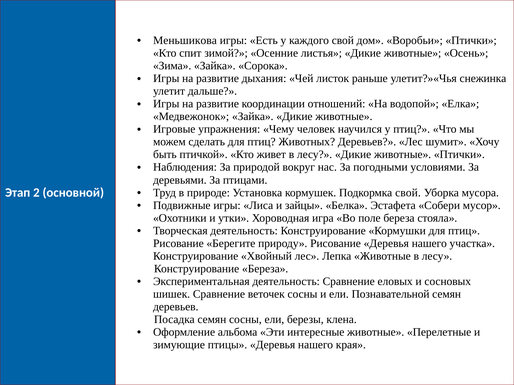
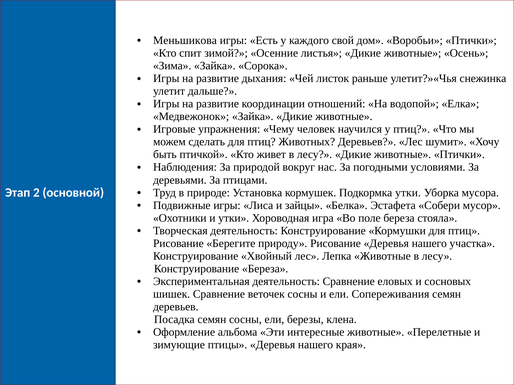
Подкормка свой: свой -> утки (408, 193)
Познавательной: Познавательной -> Сопереживания (391, 294)
